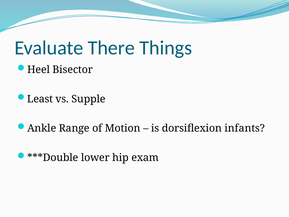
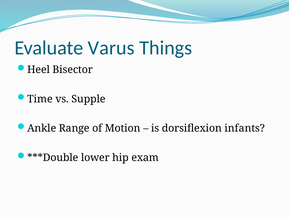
There: There -> Varus (111, 48)
Least: Least -> Time (40, 99)
